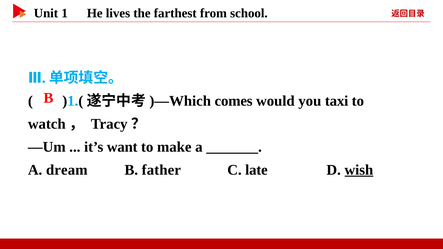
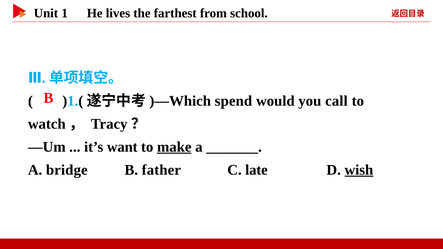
comes: comes -> spend (233, 101)
taxi: taxi -> call (336, 101)
make underline: none -> present (174, 147)
dream: dream -> bridge (67, 170)
